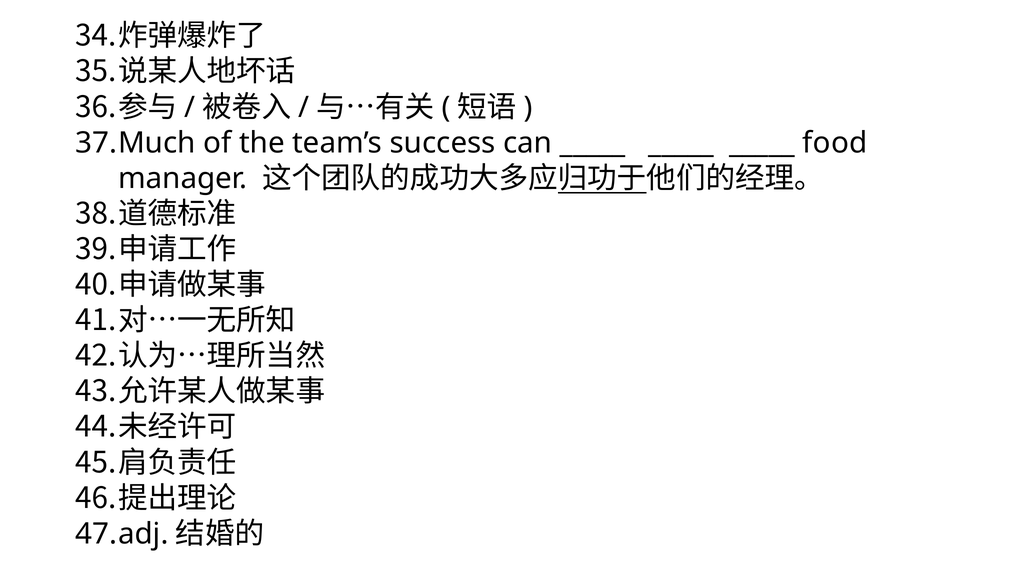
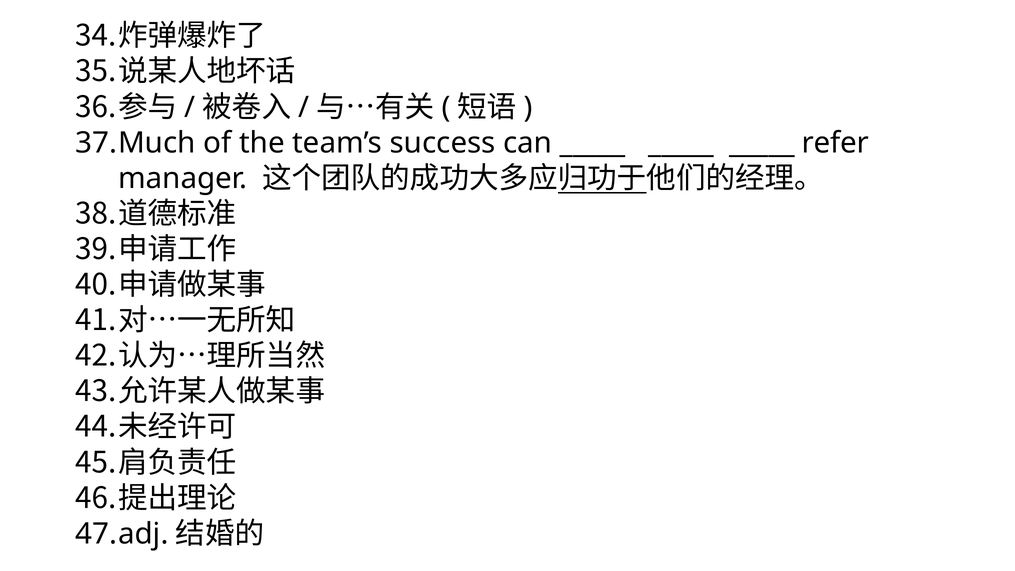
food: food -> refer (835, 143)
